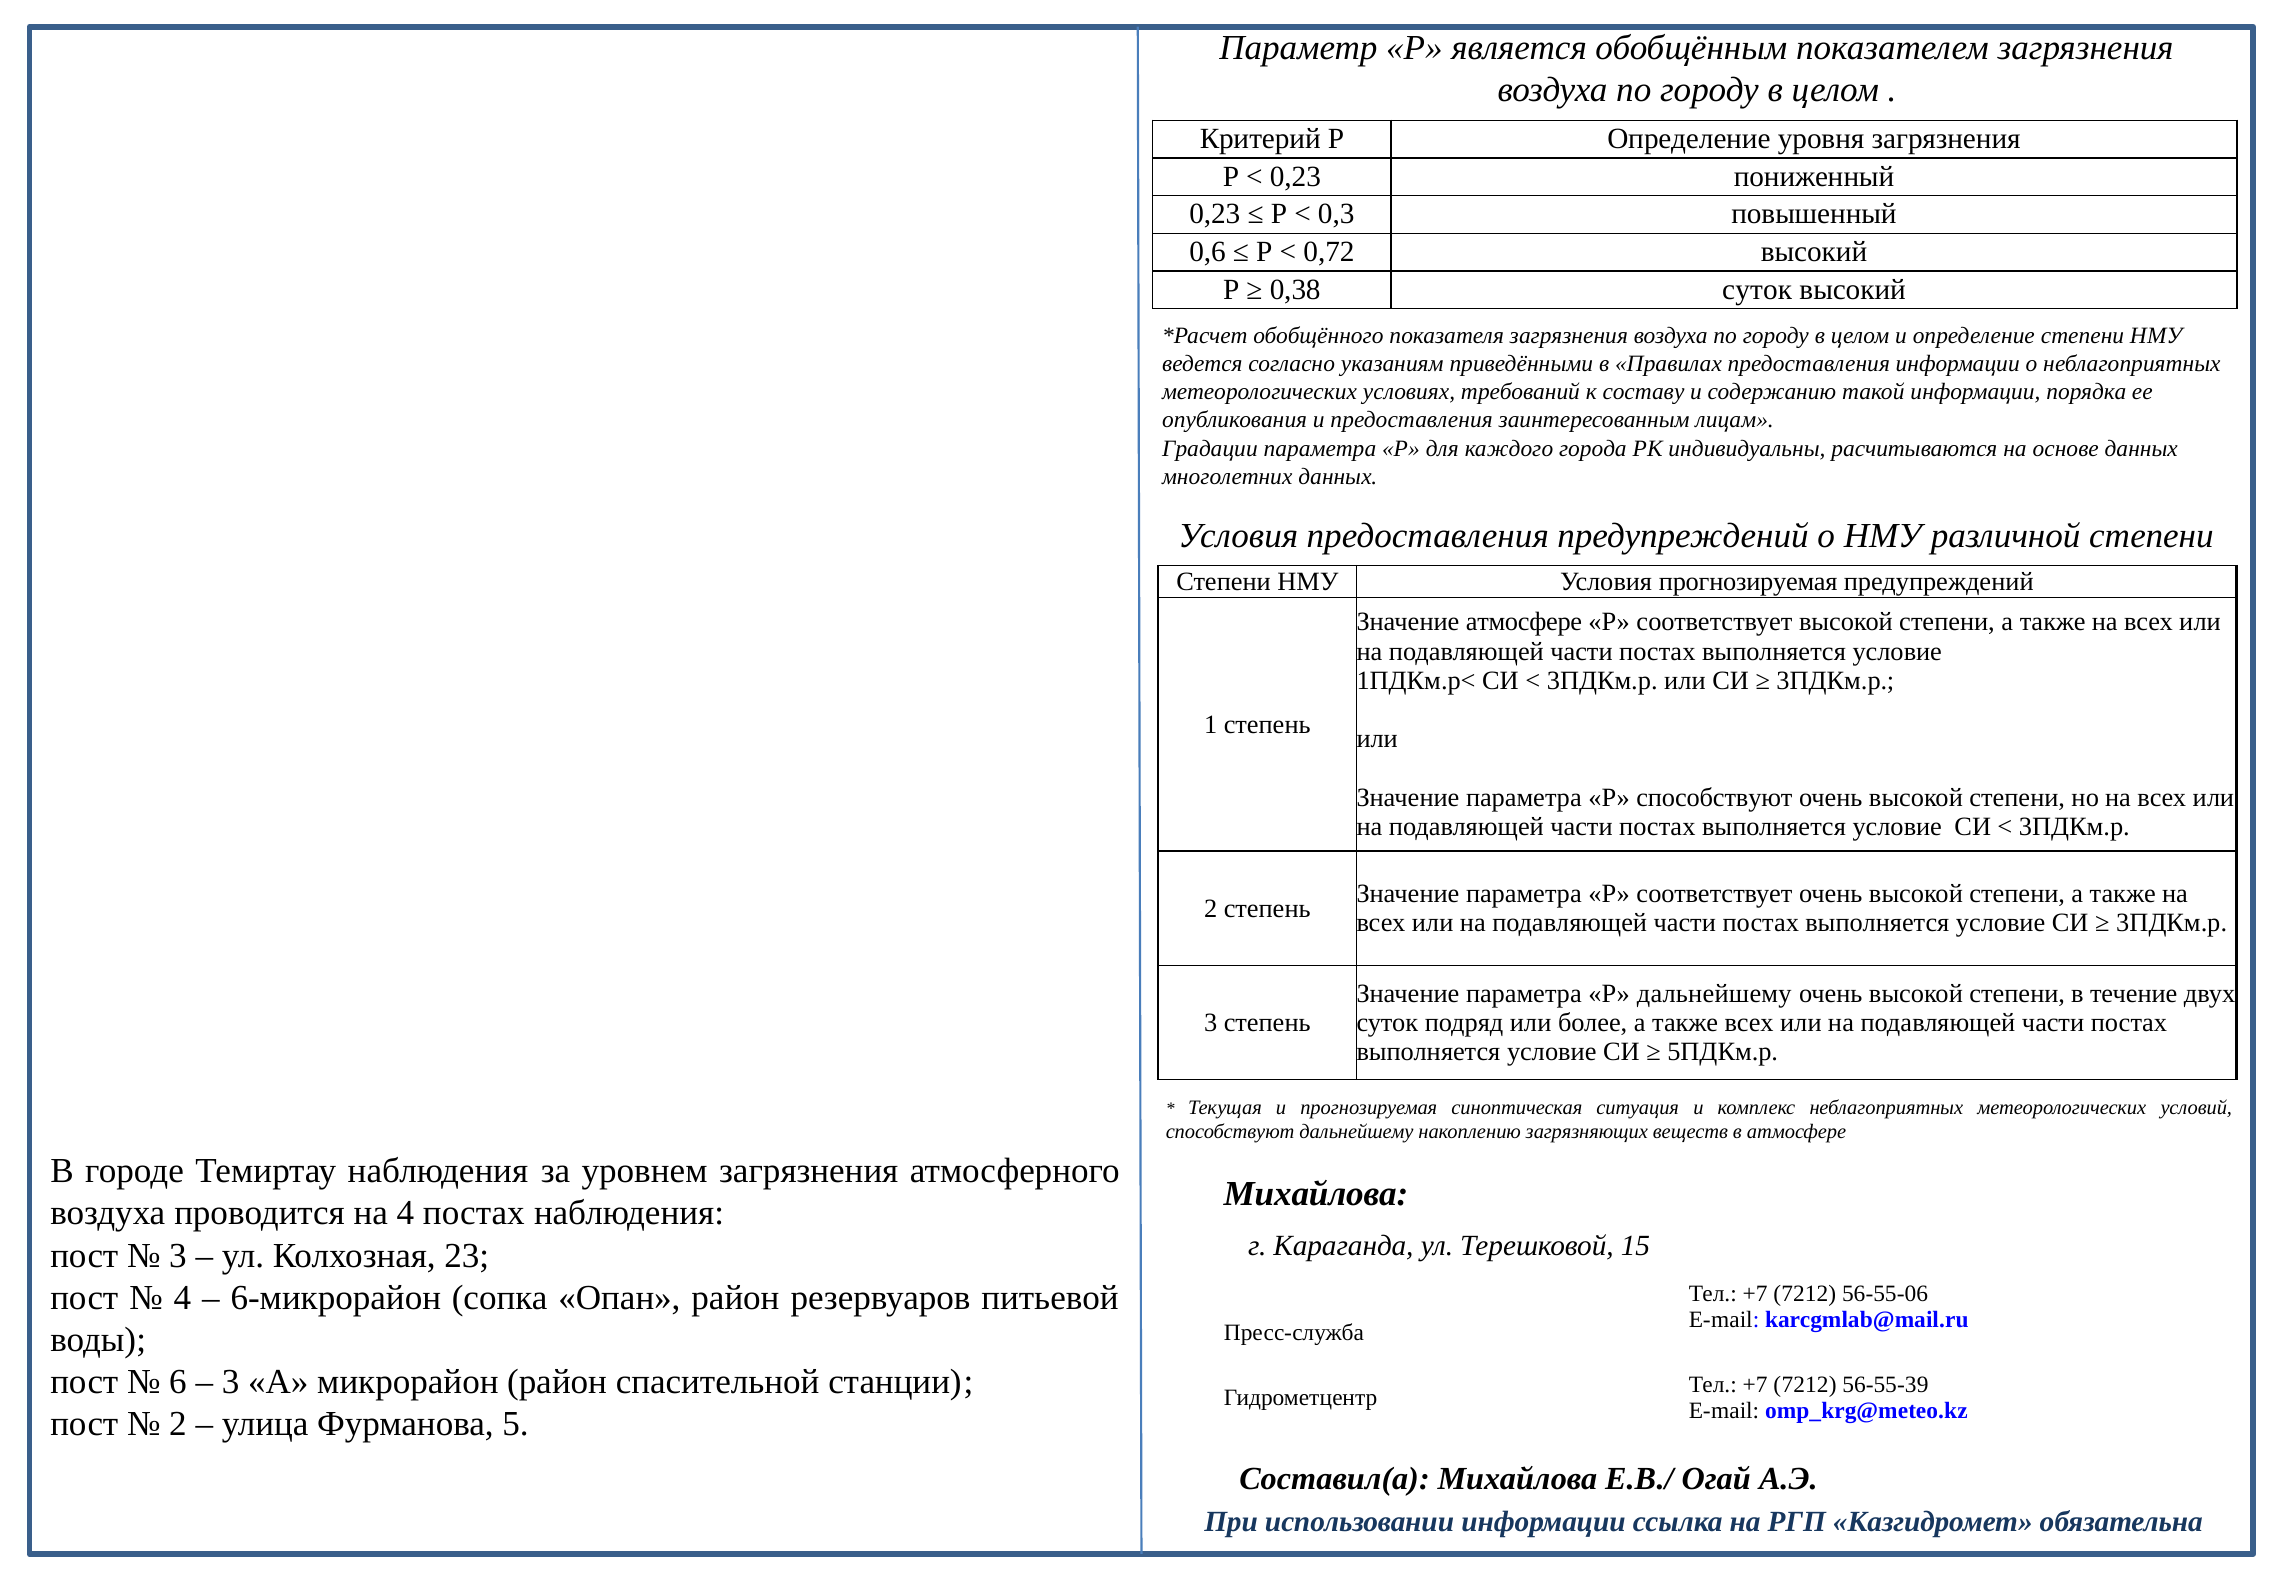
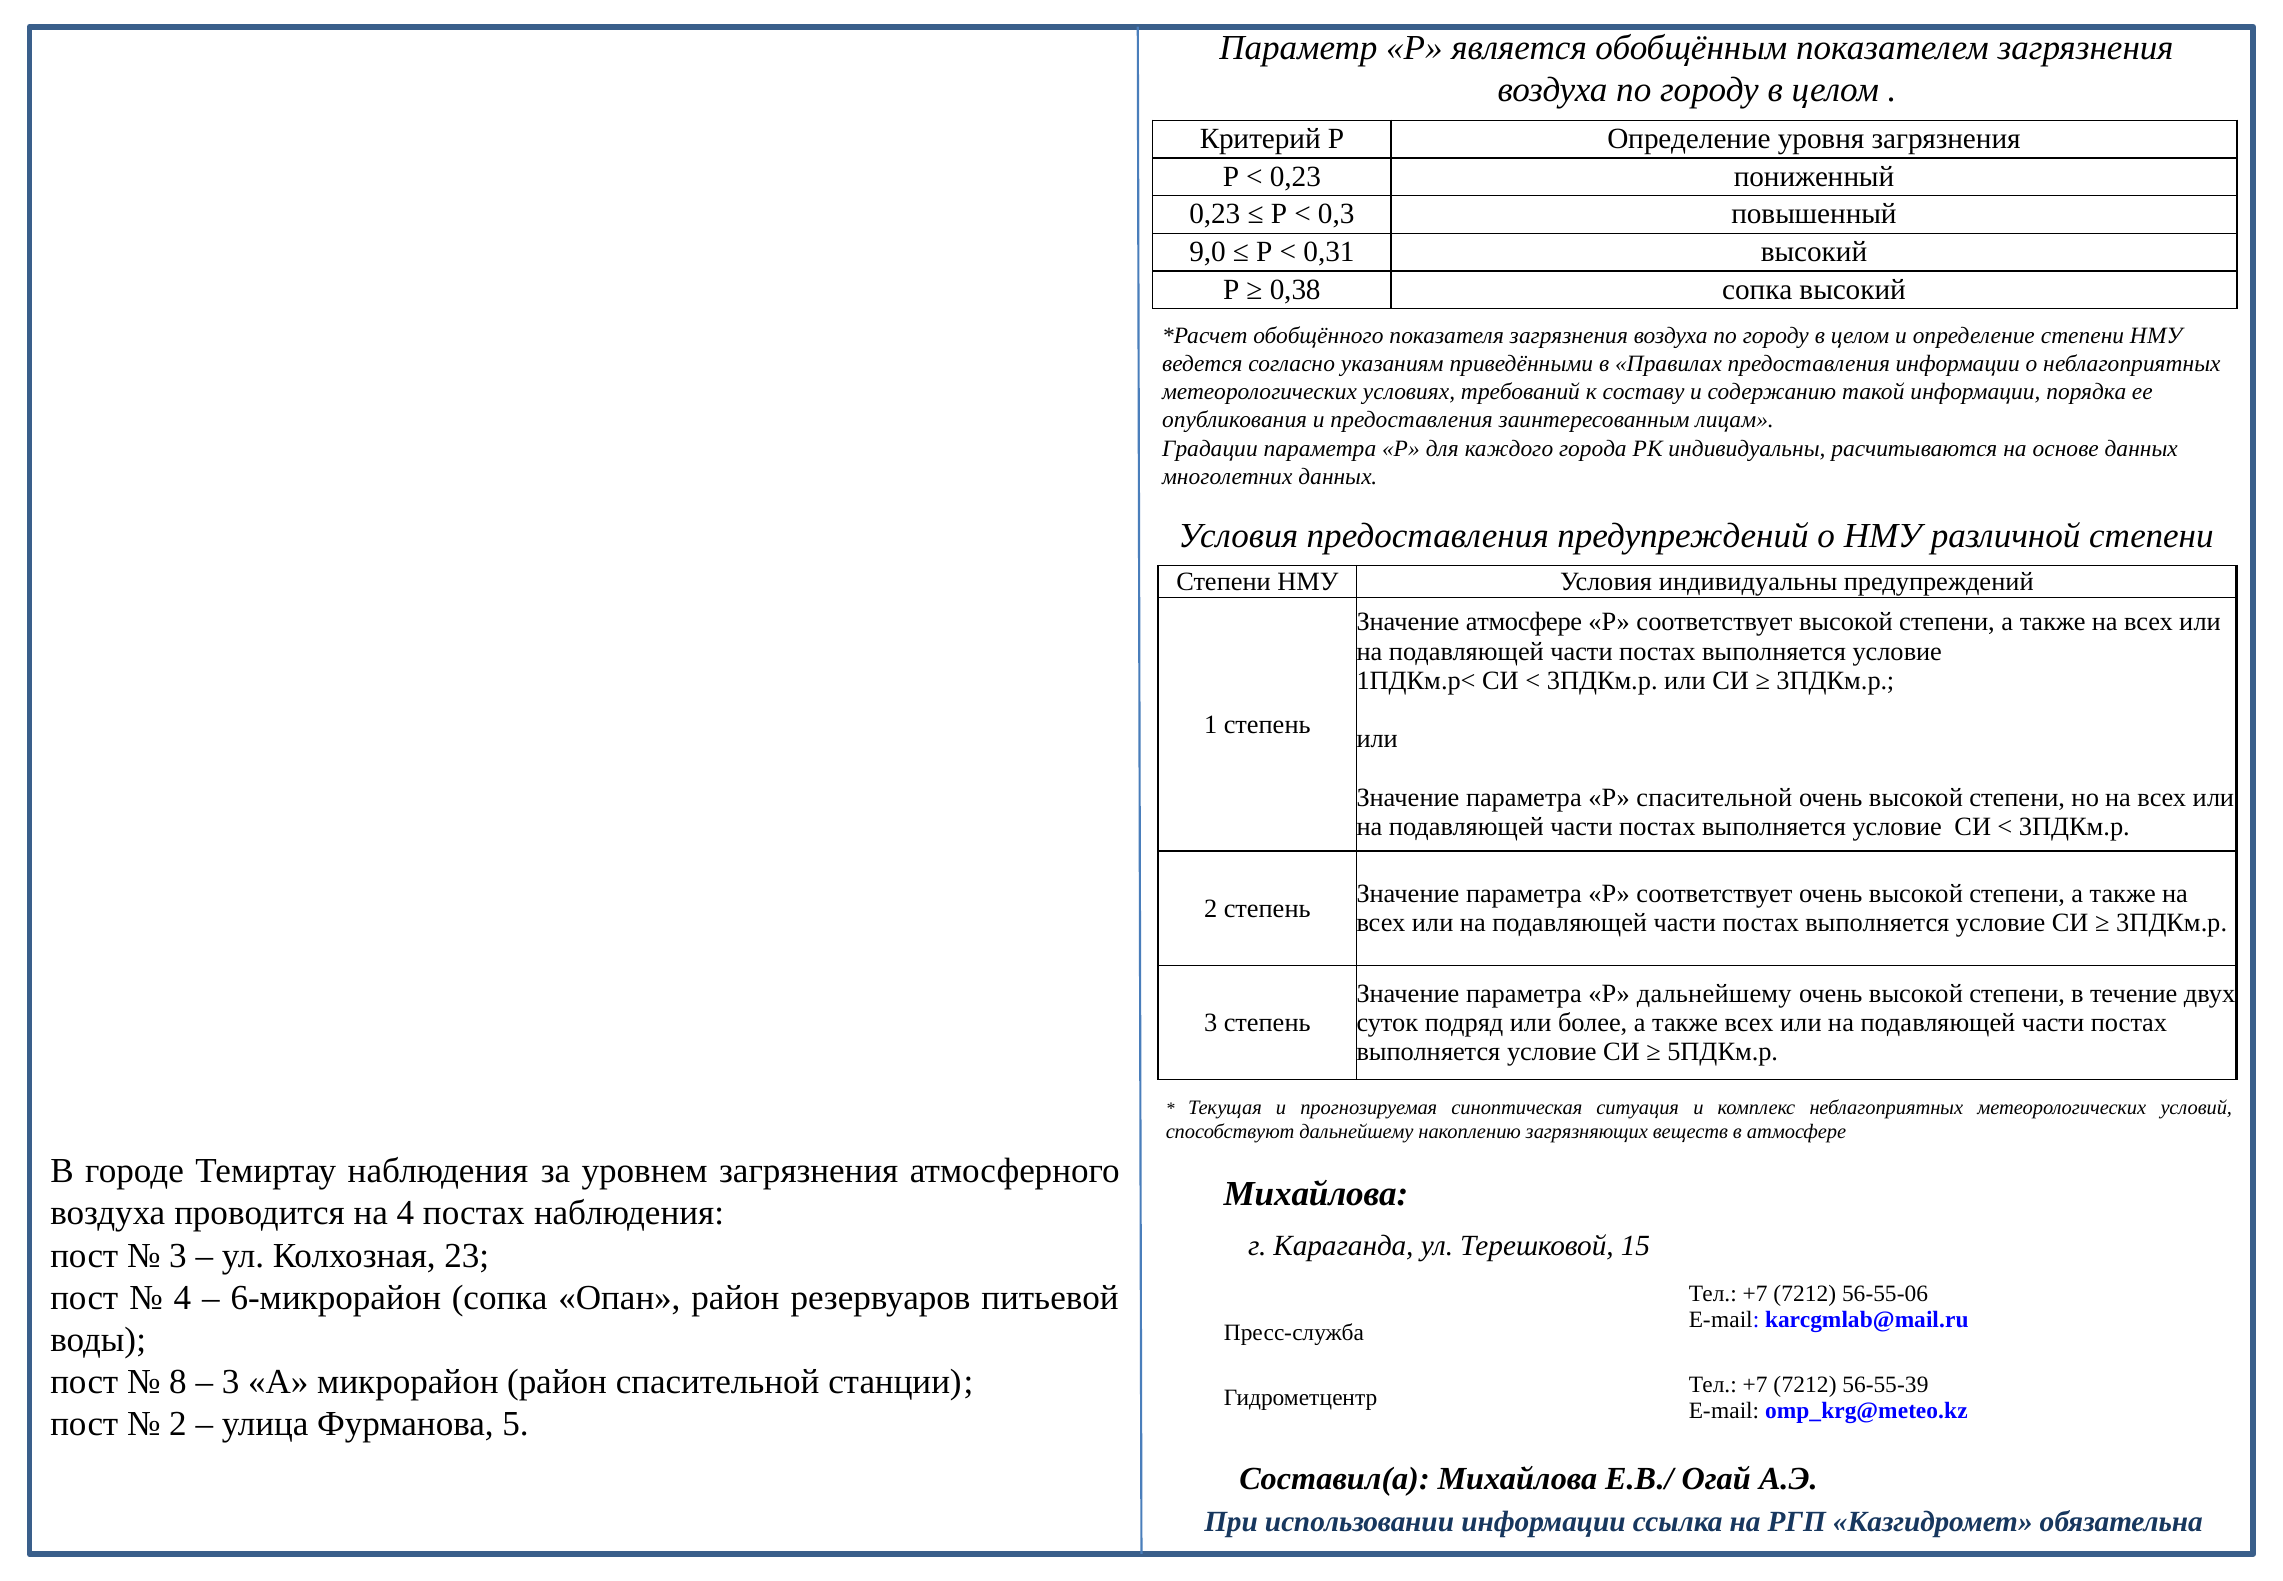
0,6: 0,6 -> 9,0 (1208, 252)
0,72: 0,72 -> 0,31 (1329, 252)
0,38 суток: суток -> сопка (1757, 290)
Условия прогнозируемая: прогнозируемая -> индивидуальны (1748, 582)
Р способствуют: способствуют -> спасительной (1714, 797)
6: 6 -> 8 (178, 1382)
